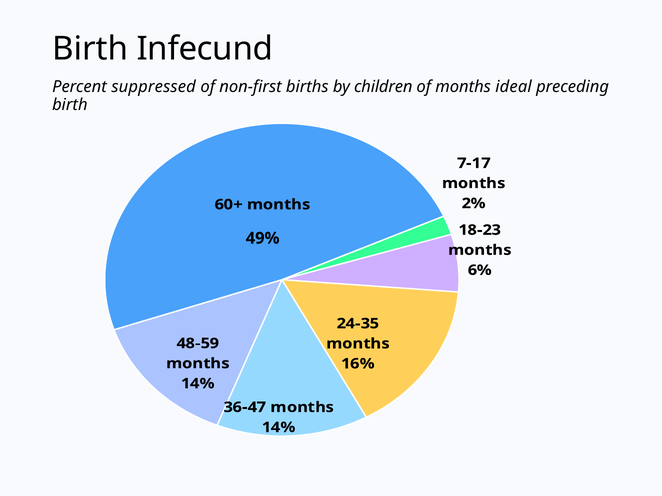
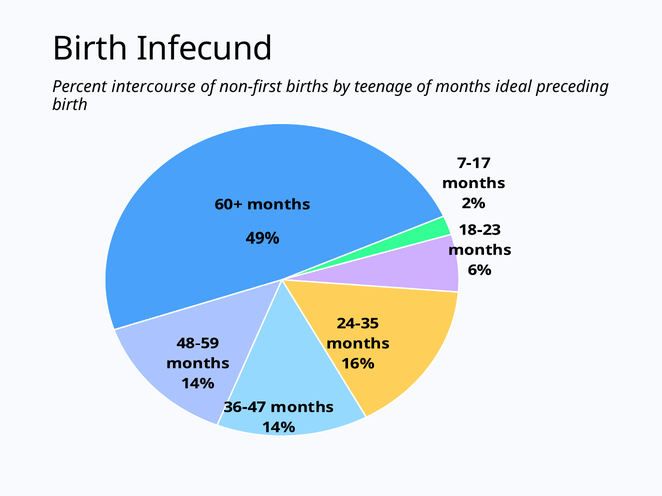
suppressed: suppressed -> intercourse (154, 87)
children: children -> teenage (383, 87)
